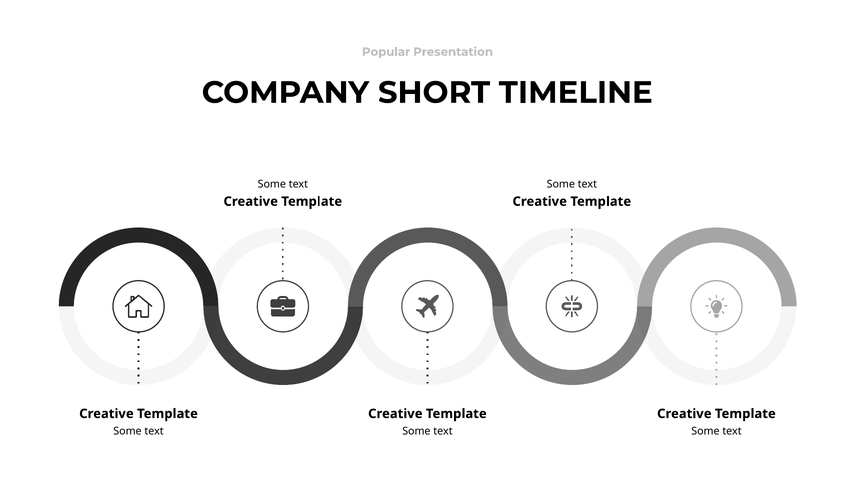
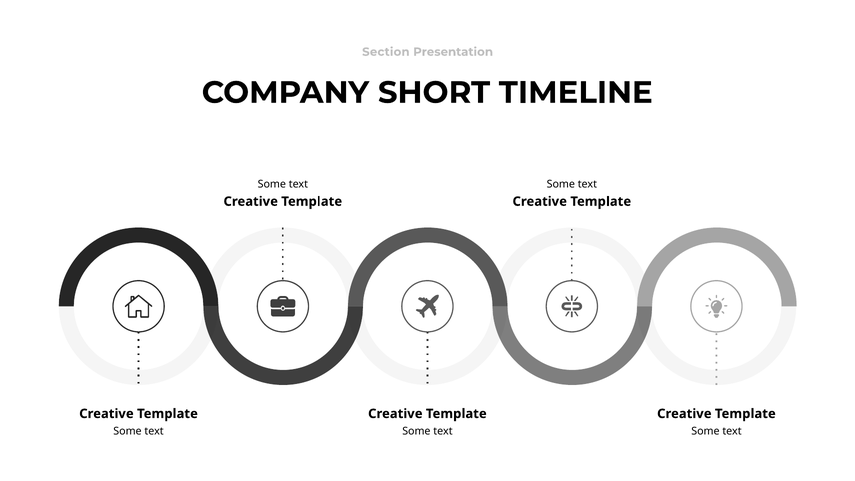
Popular: Popular -> Section (386, 52)
